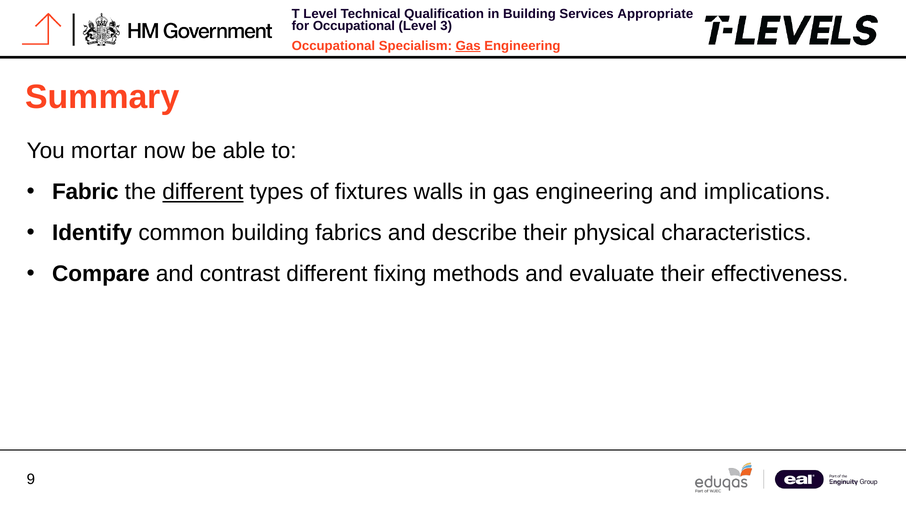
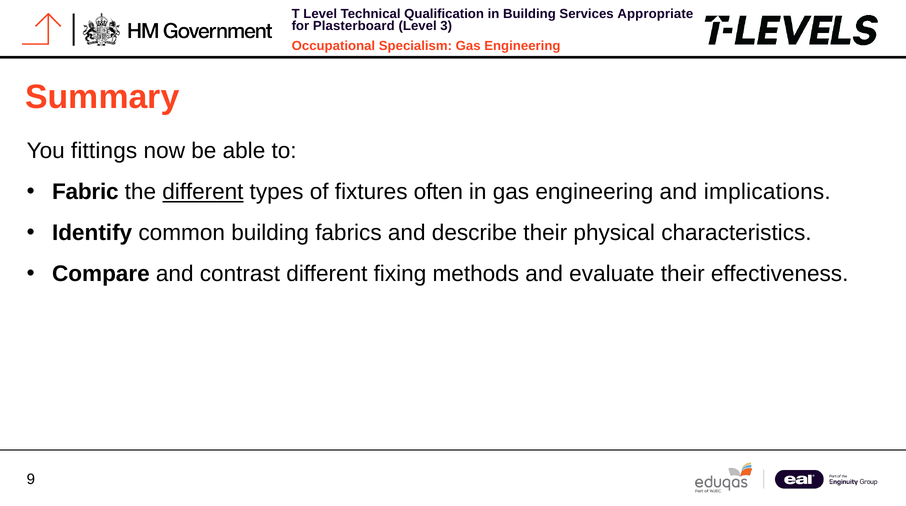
Occupational: Occupational -> Plasterboard (354, 26)
Gas underline: present -> none (468, 46)
mortar: mortar -> fittings (104, 151)
walls: walls -> often (438, 192)
